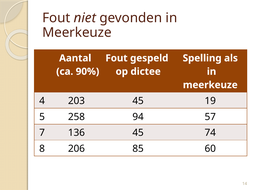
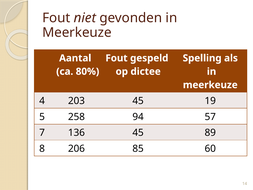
90%: 90% -> 80% (87, 71)
74: 74 -> 89 (210, 133)
